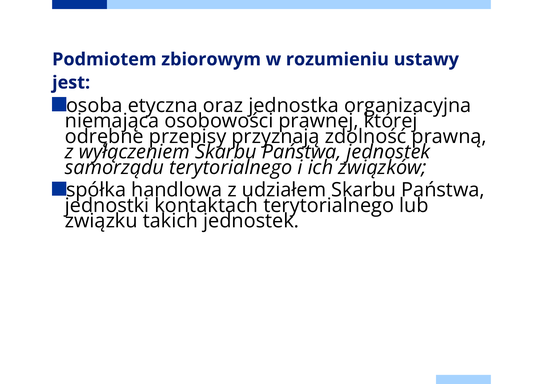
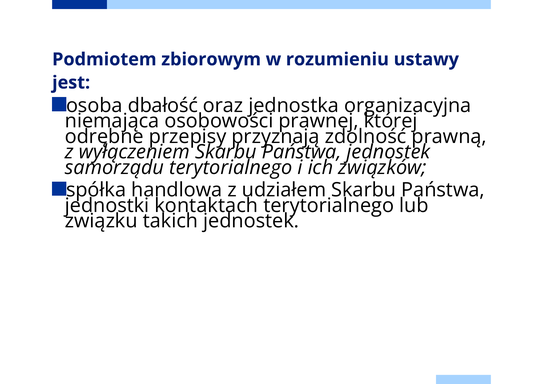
etyczna: etyczna -> dbałość (163, 106)
